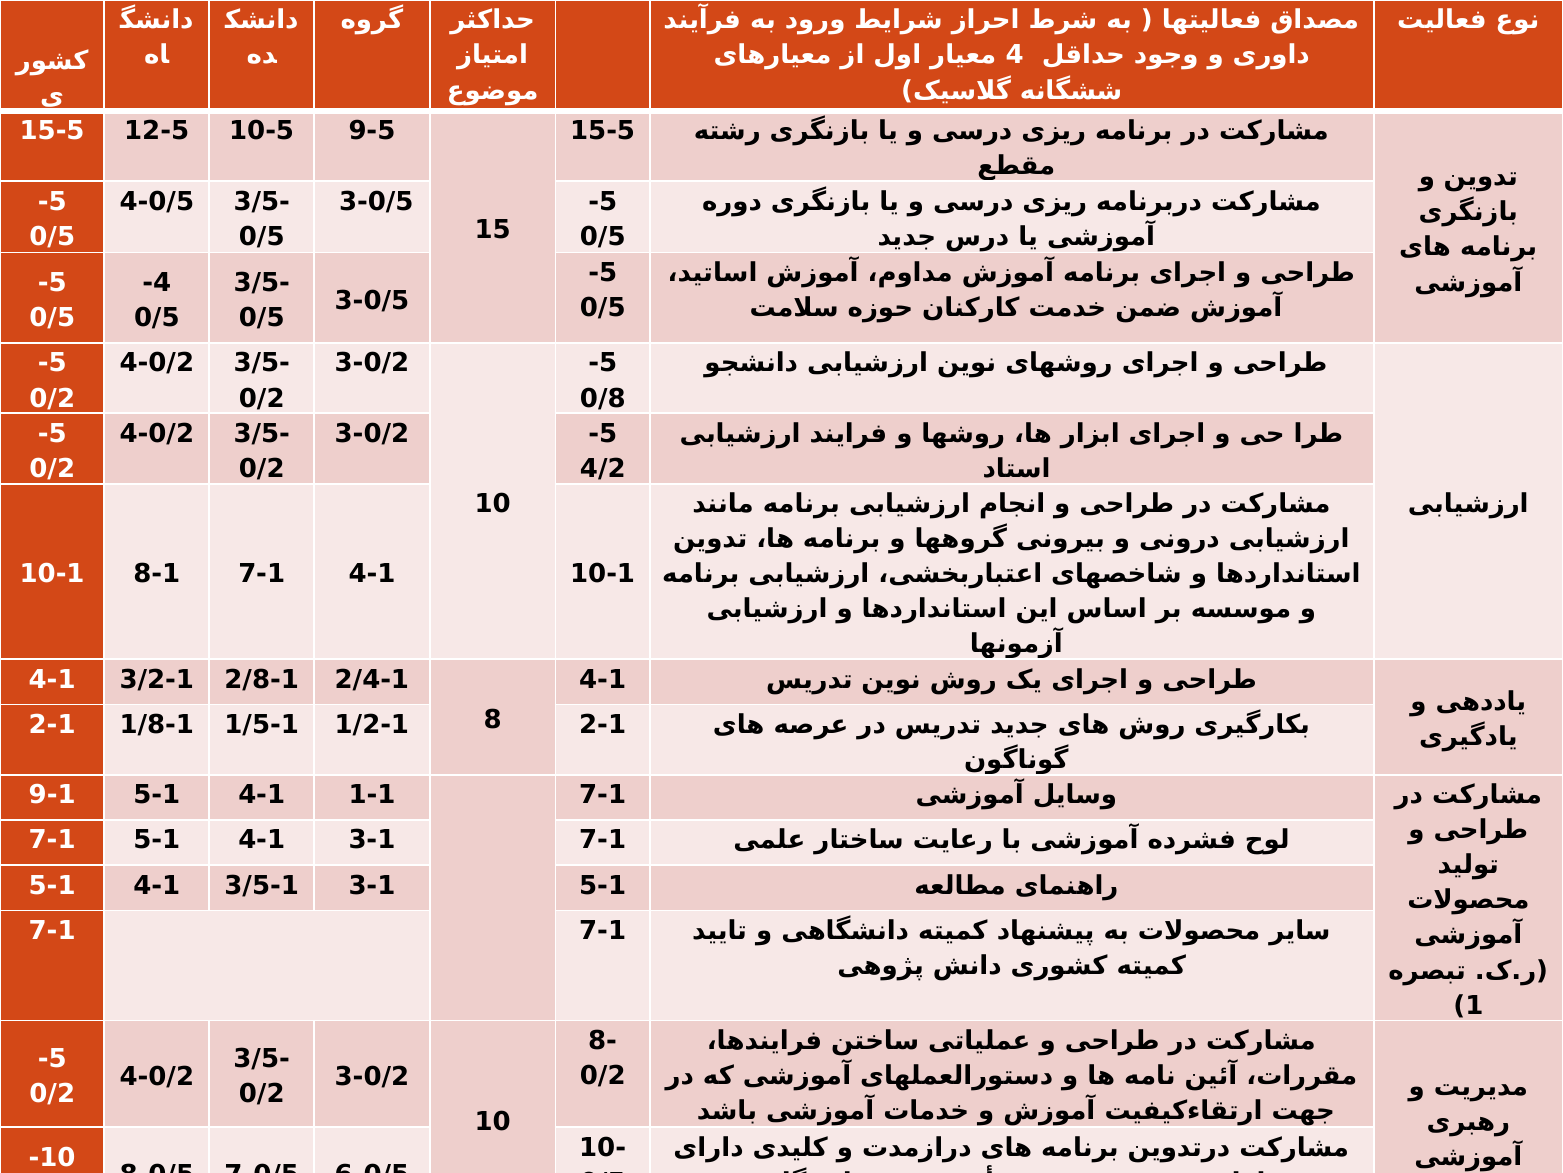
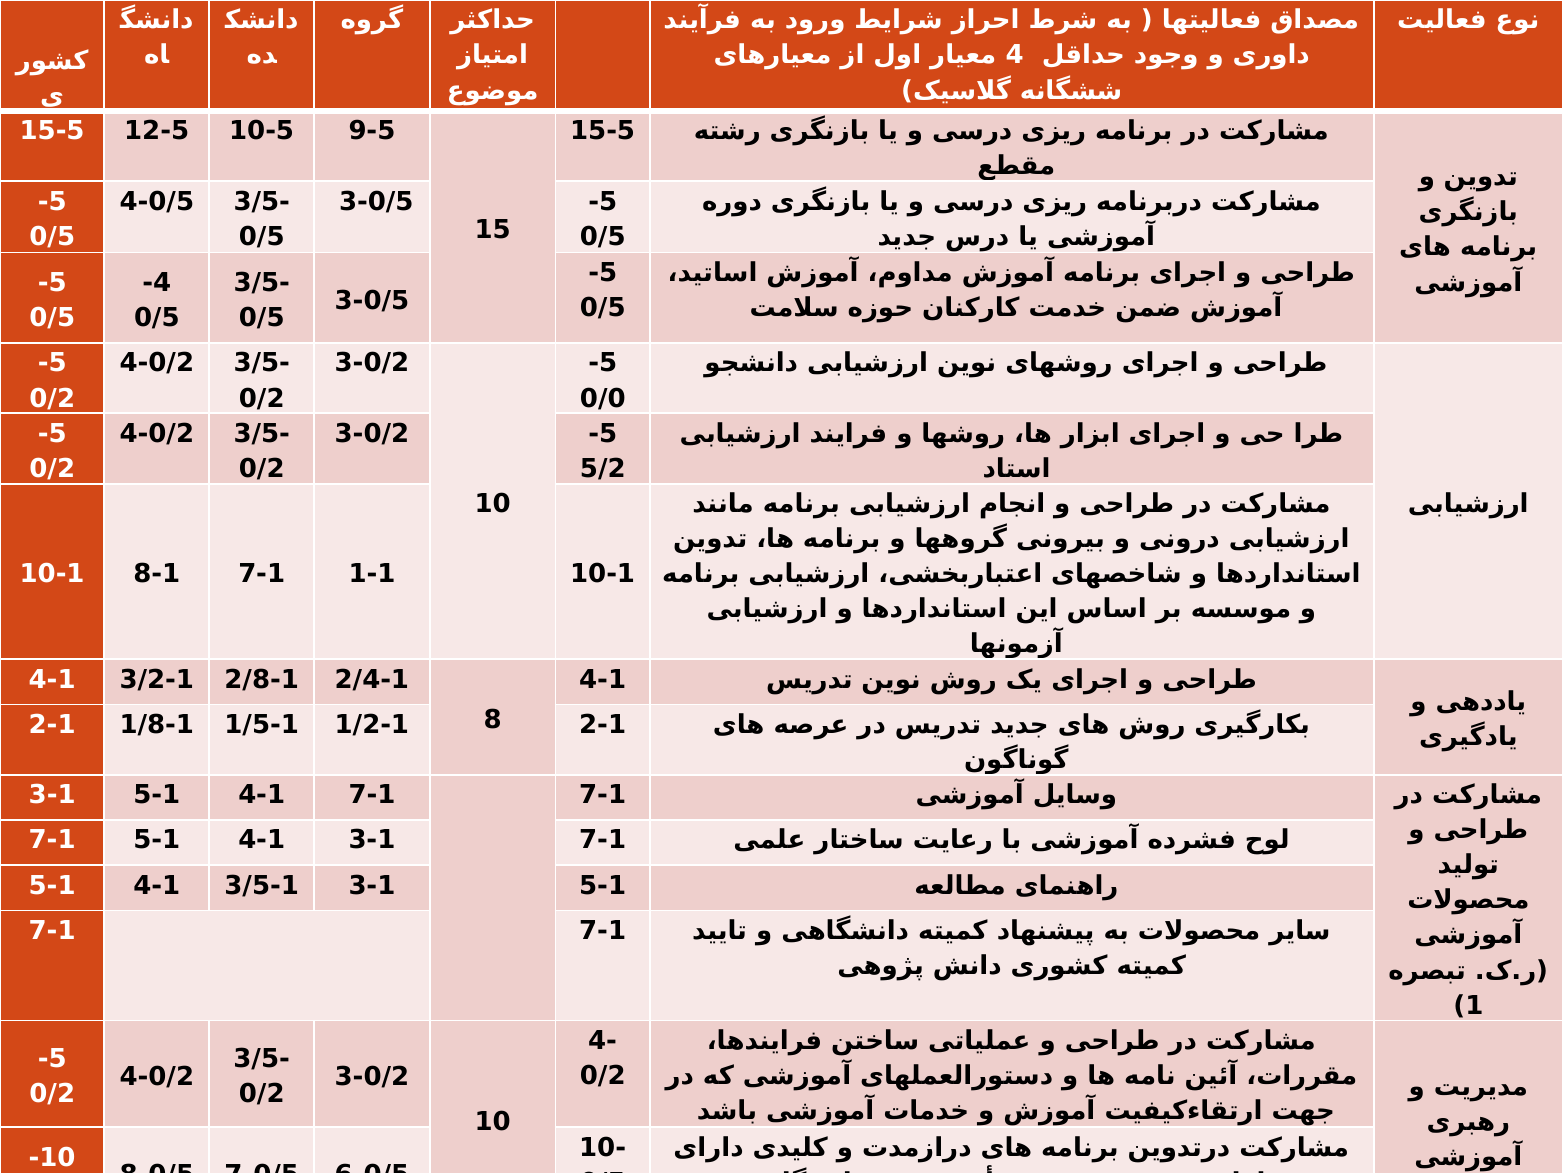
0/8: 0/8 -> 0/0 (603, 398)
4/2: 4/2 -> 5/2 (603, 468)
7-1 4-1: 4-1 -> 1-1 (372, 574)
9-1: 9-1 -> 3-1 (52, 794)
4-1 1-1: 1-1 -> 7-1 (372, 794)
8-: 8- -> 4- (603, 1040)
